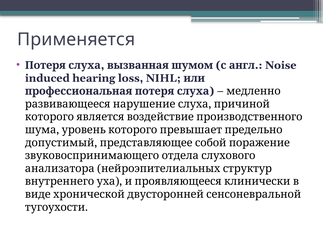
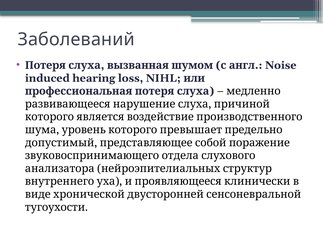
Применяется: Применяется -> Заболеваний (76, 39)
